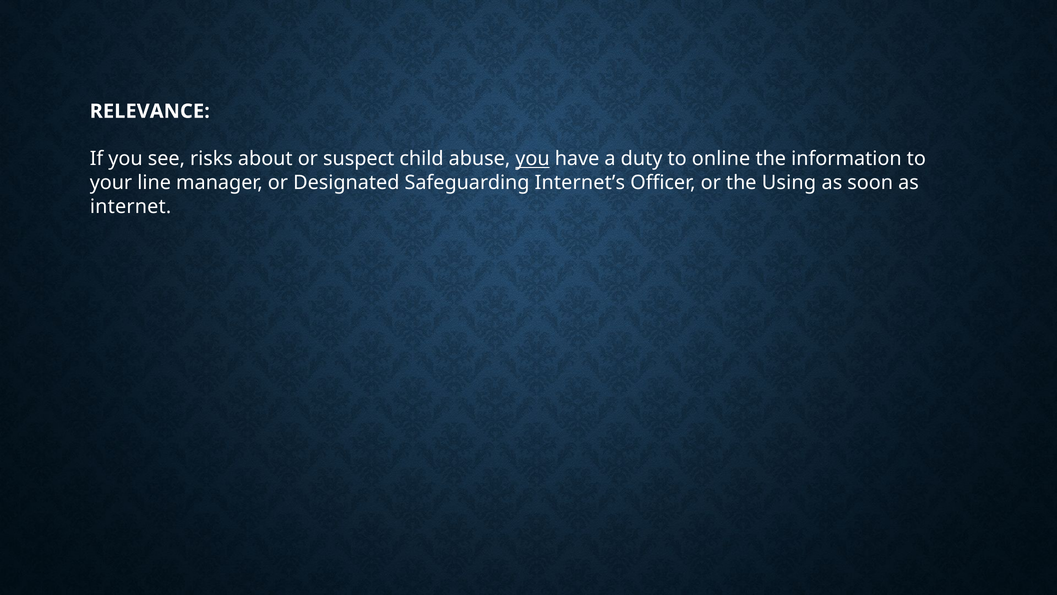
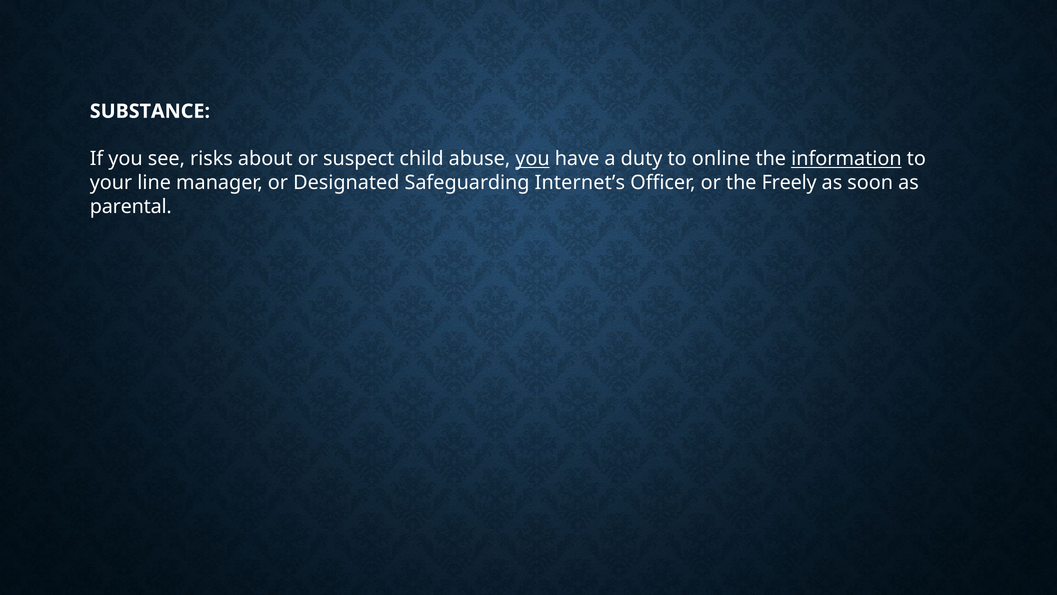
RELEVANCE: RELEVANCE -> SUBSTANCE (150, 111)
information underline: none -> present (846, 159)
Using: Using -> Freely (789, 183)
internet: internet -> parental (131, 206)
